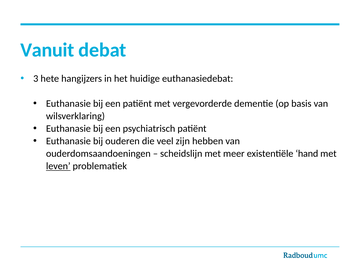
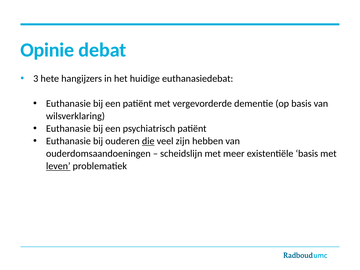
Vanuit: Vanuit -> Opinie (47, 50)
die underline: none -> present (148, 141)
existentiële hand: hand -> basis (307, 154)
